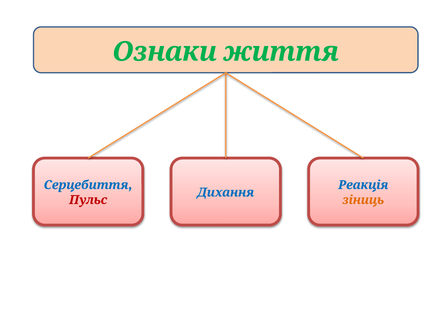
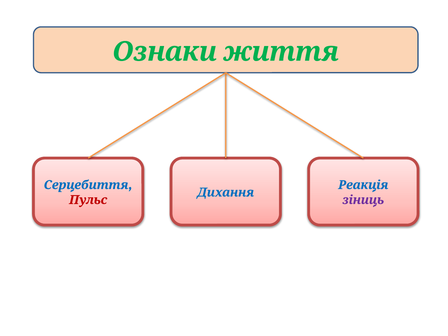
зіниць colour: orange -> purple (363, 200)
